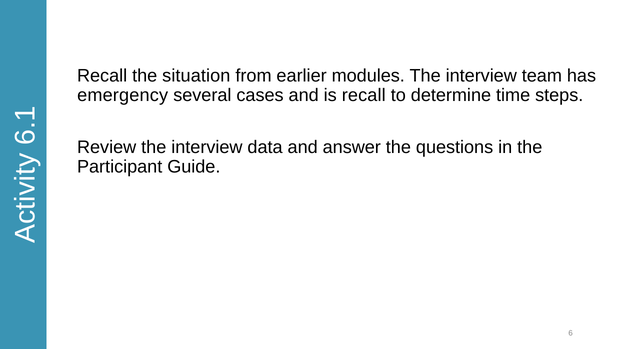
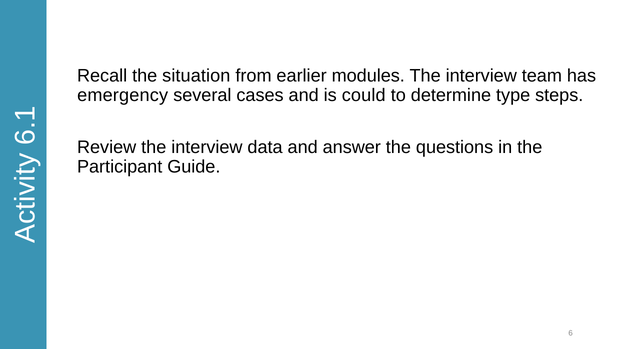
is recall: recall -> could (364, 95)
time: time -> type (513, 95)
